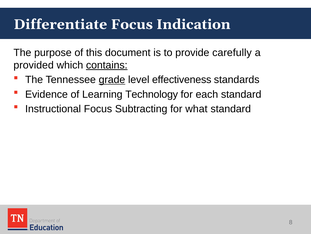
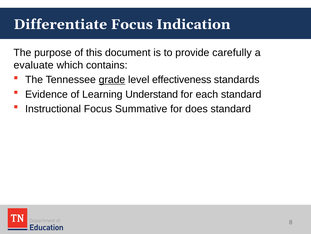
provided: provided -> evaluate (34, 65)
contains underline: present -> none (107, 65)
Technology: Technology -> Understand (152, 94)
Subtracting: Subtracting -> Summative (141, 109)
what: what -> does (196, 109)
